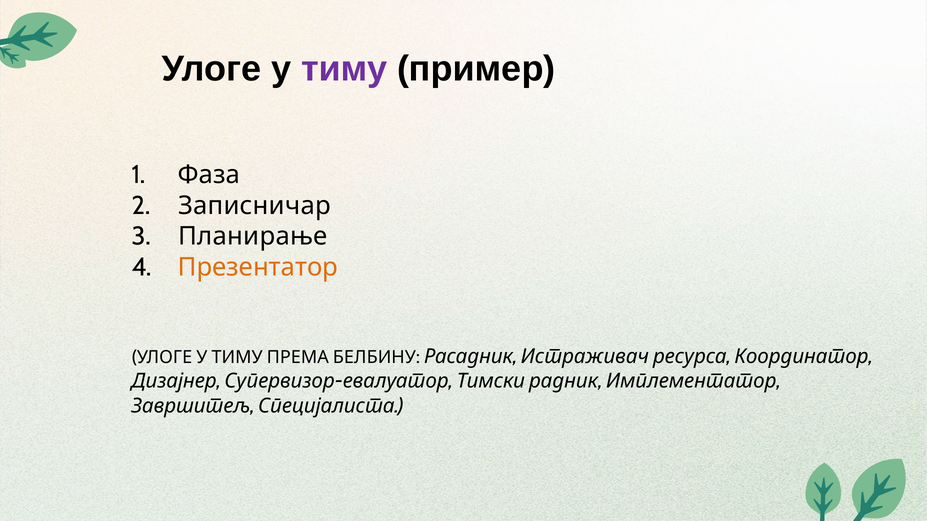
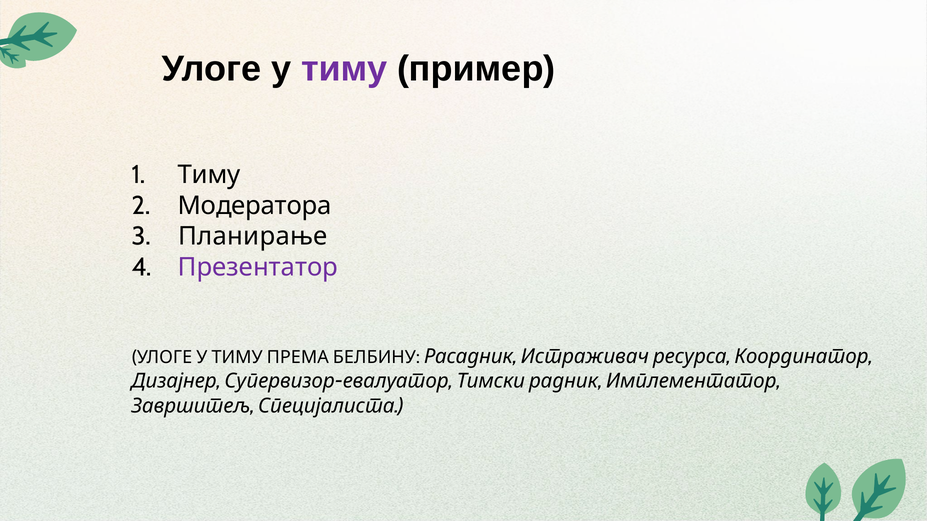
Фаза: Фаза -> Тиму (209, 175)
Записничар: Записничар -> Модератора (255, 206)
Презентатор colour: orange -> purple (258, 268)
